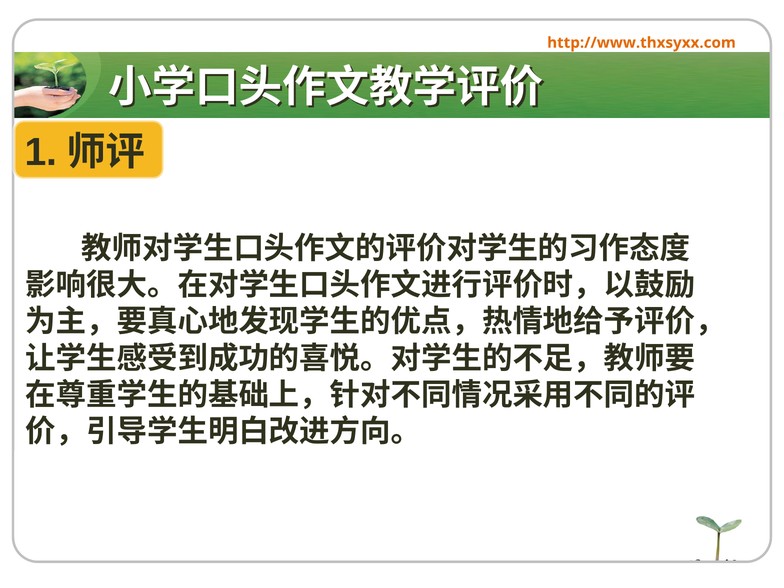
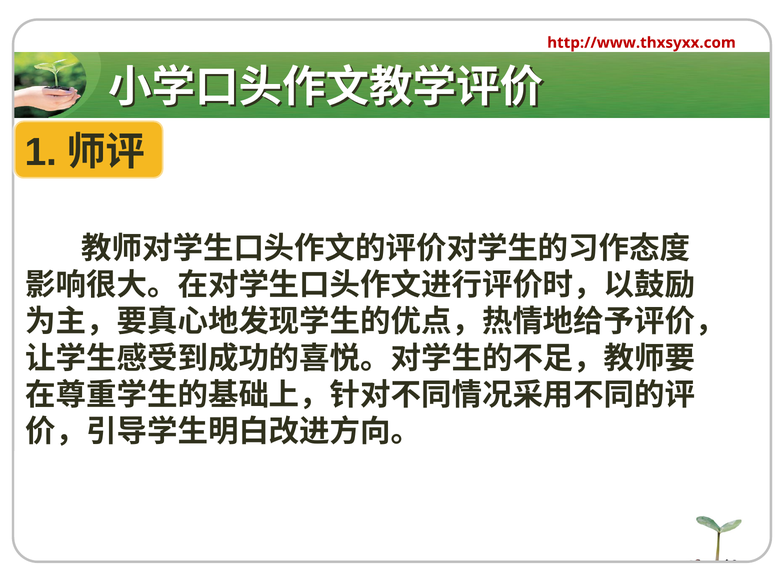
http://www.thxsyxx.com colour: orange -> red (642, 43)
